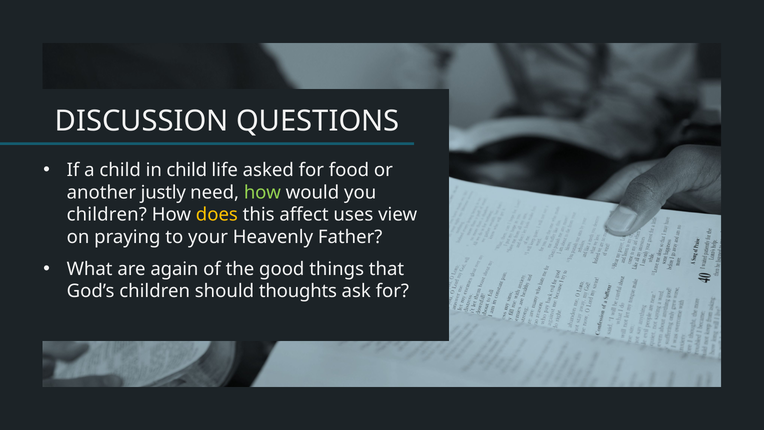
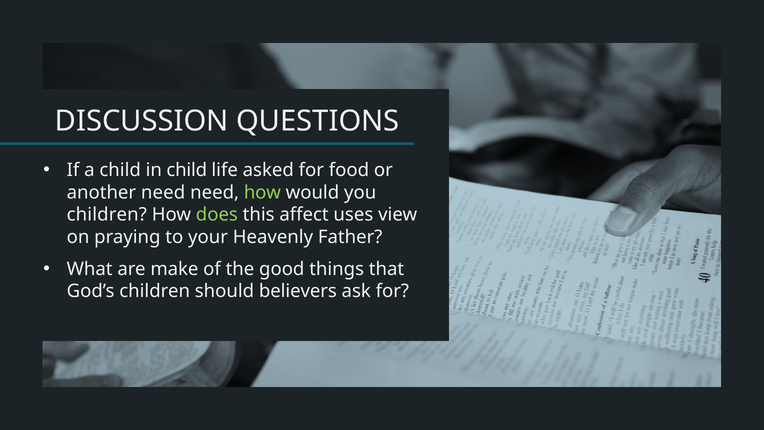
another justly: justly -> need (163, 192)
does colour: yellow -> light green (217, 215)
again: again -> make (174, 269)
thoughts: thoughts -> believers (298, 291)
